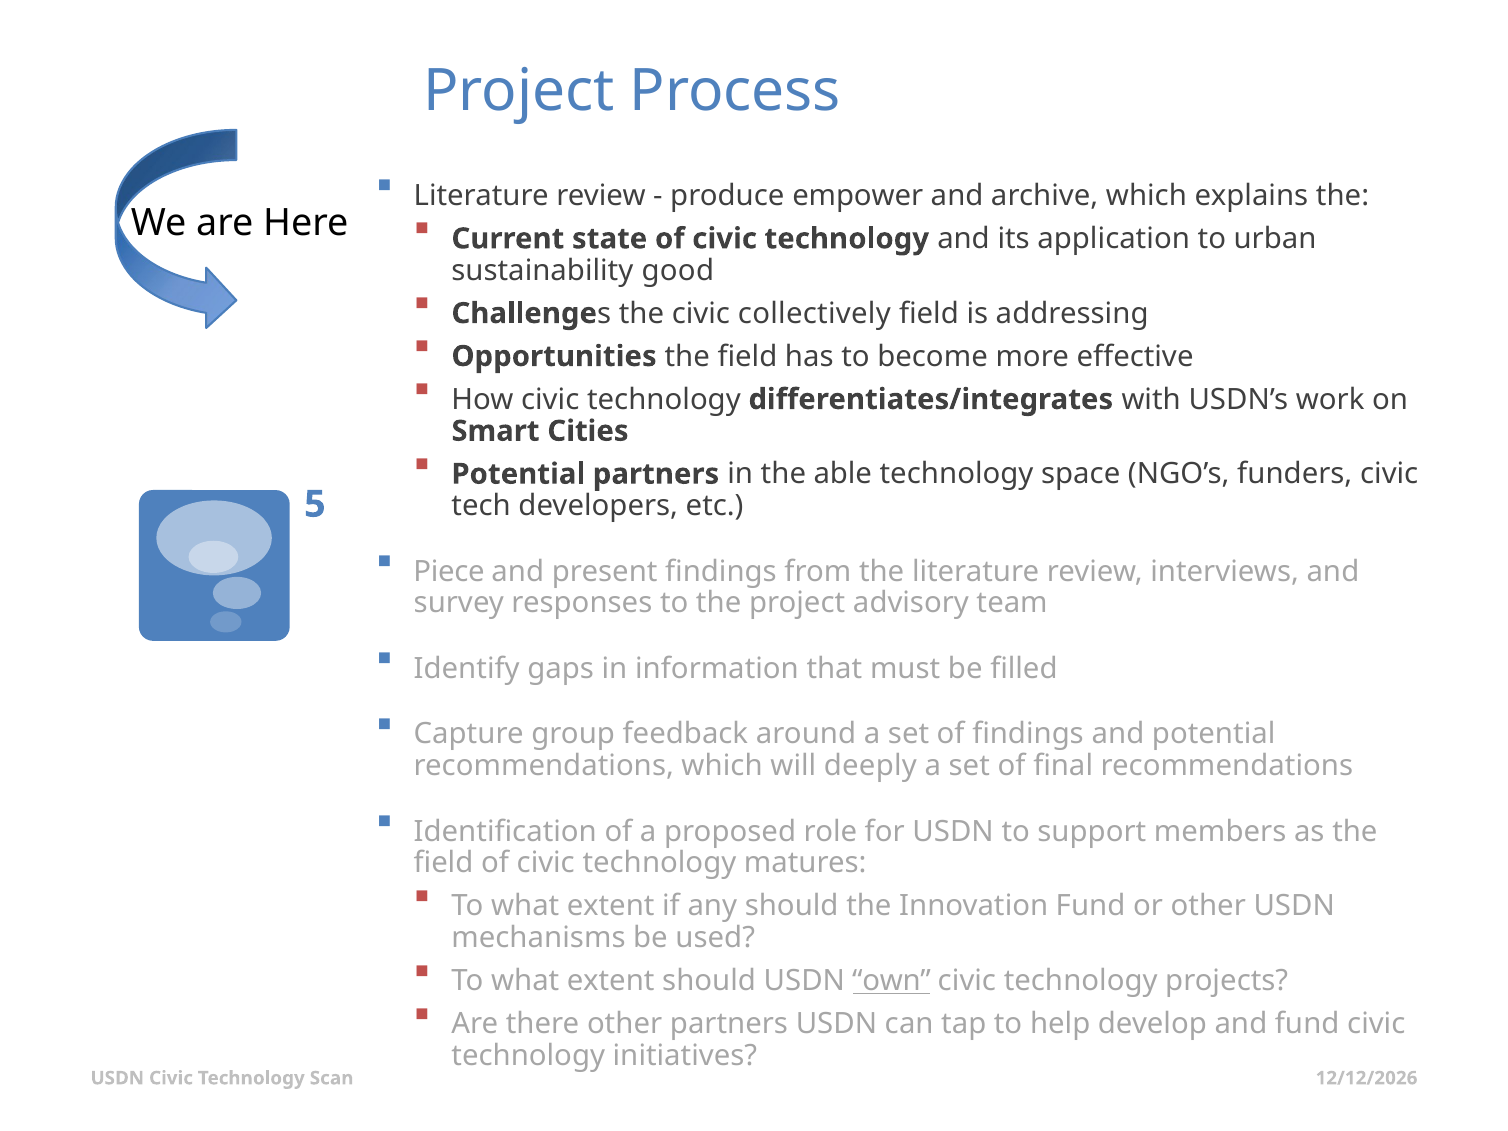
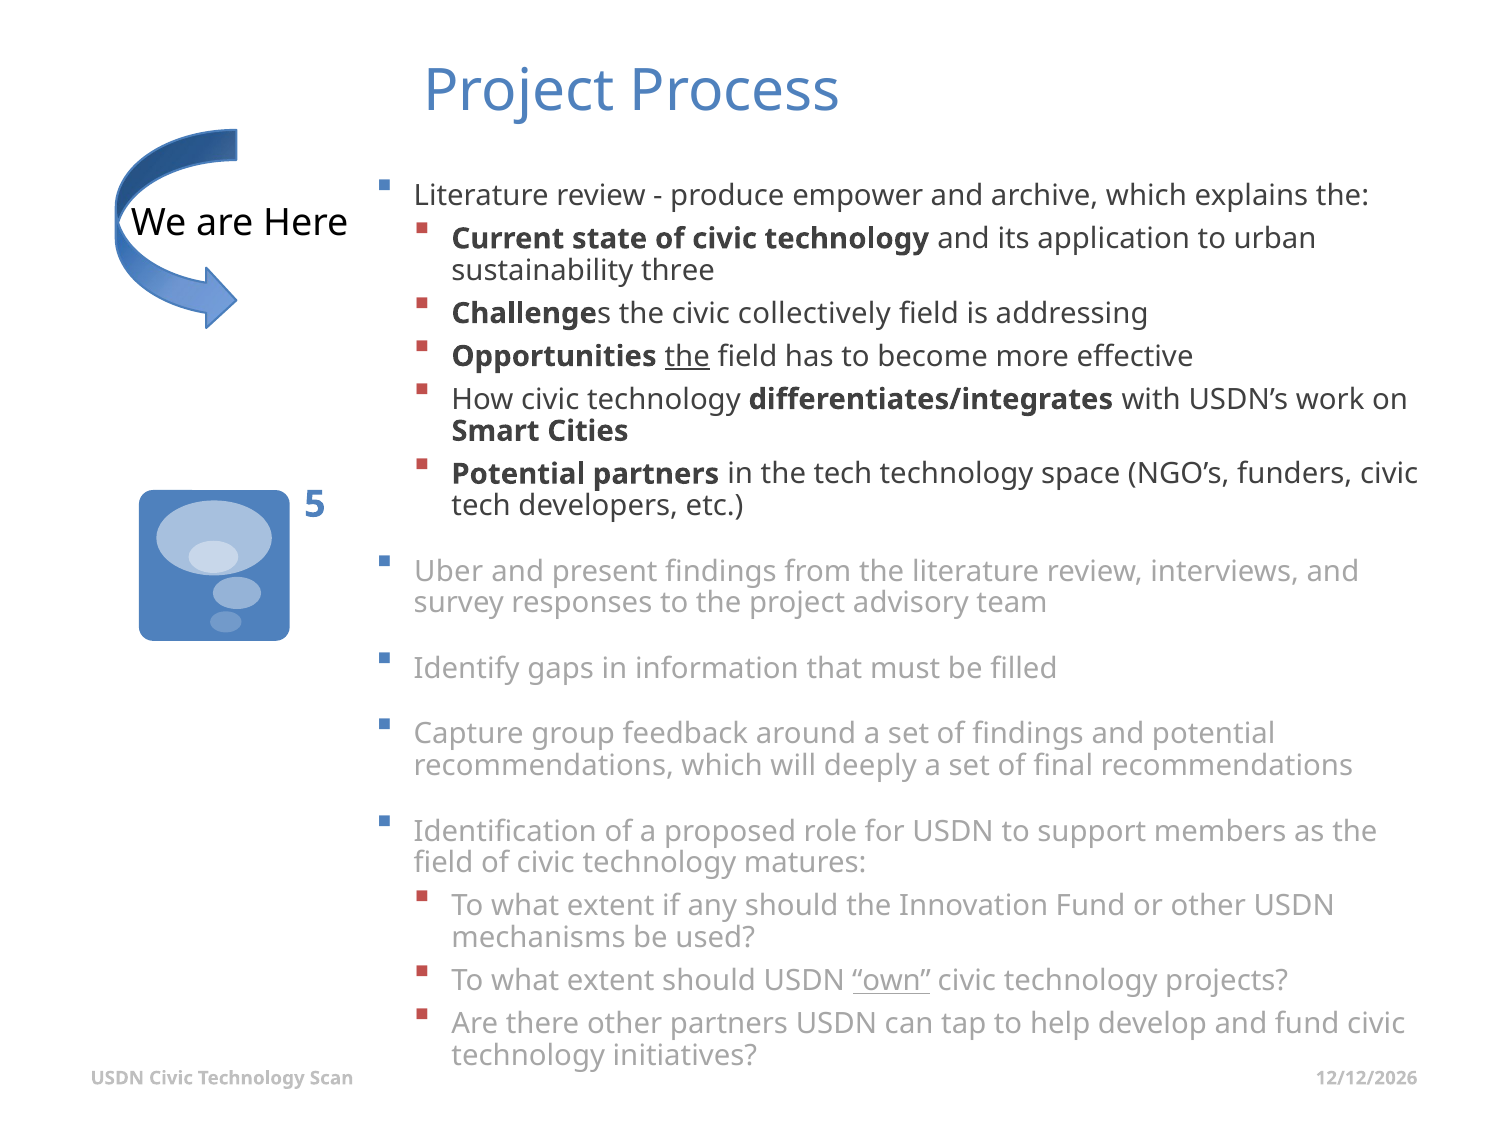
good: good -> three (678, 270)
the underline: none -> present (687, 356)
the able: able -> tech (843, 474)
Piece: Piece -> Uber (449, 571)
